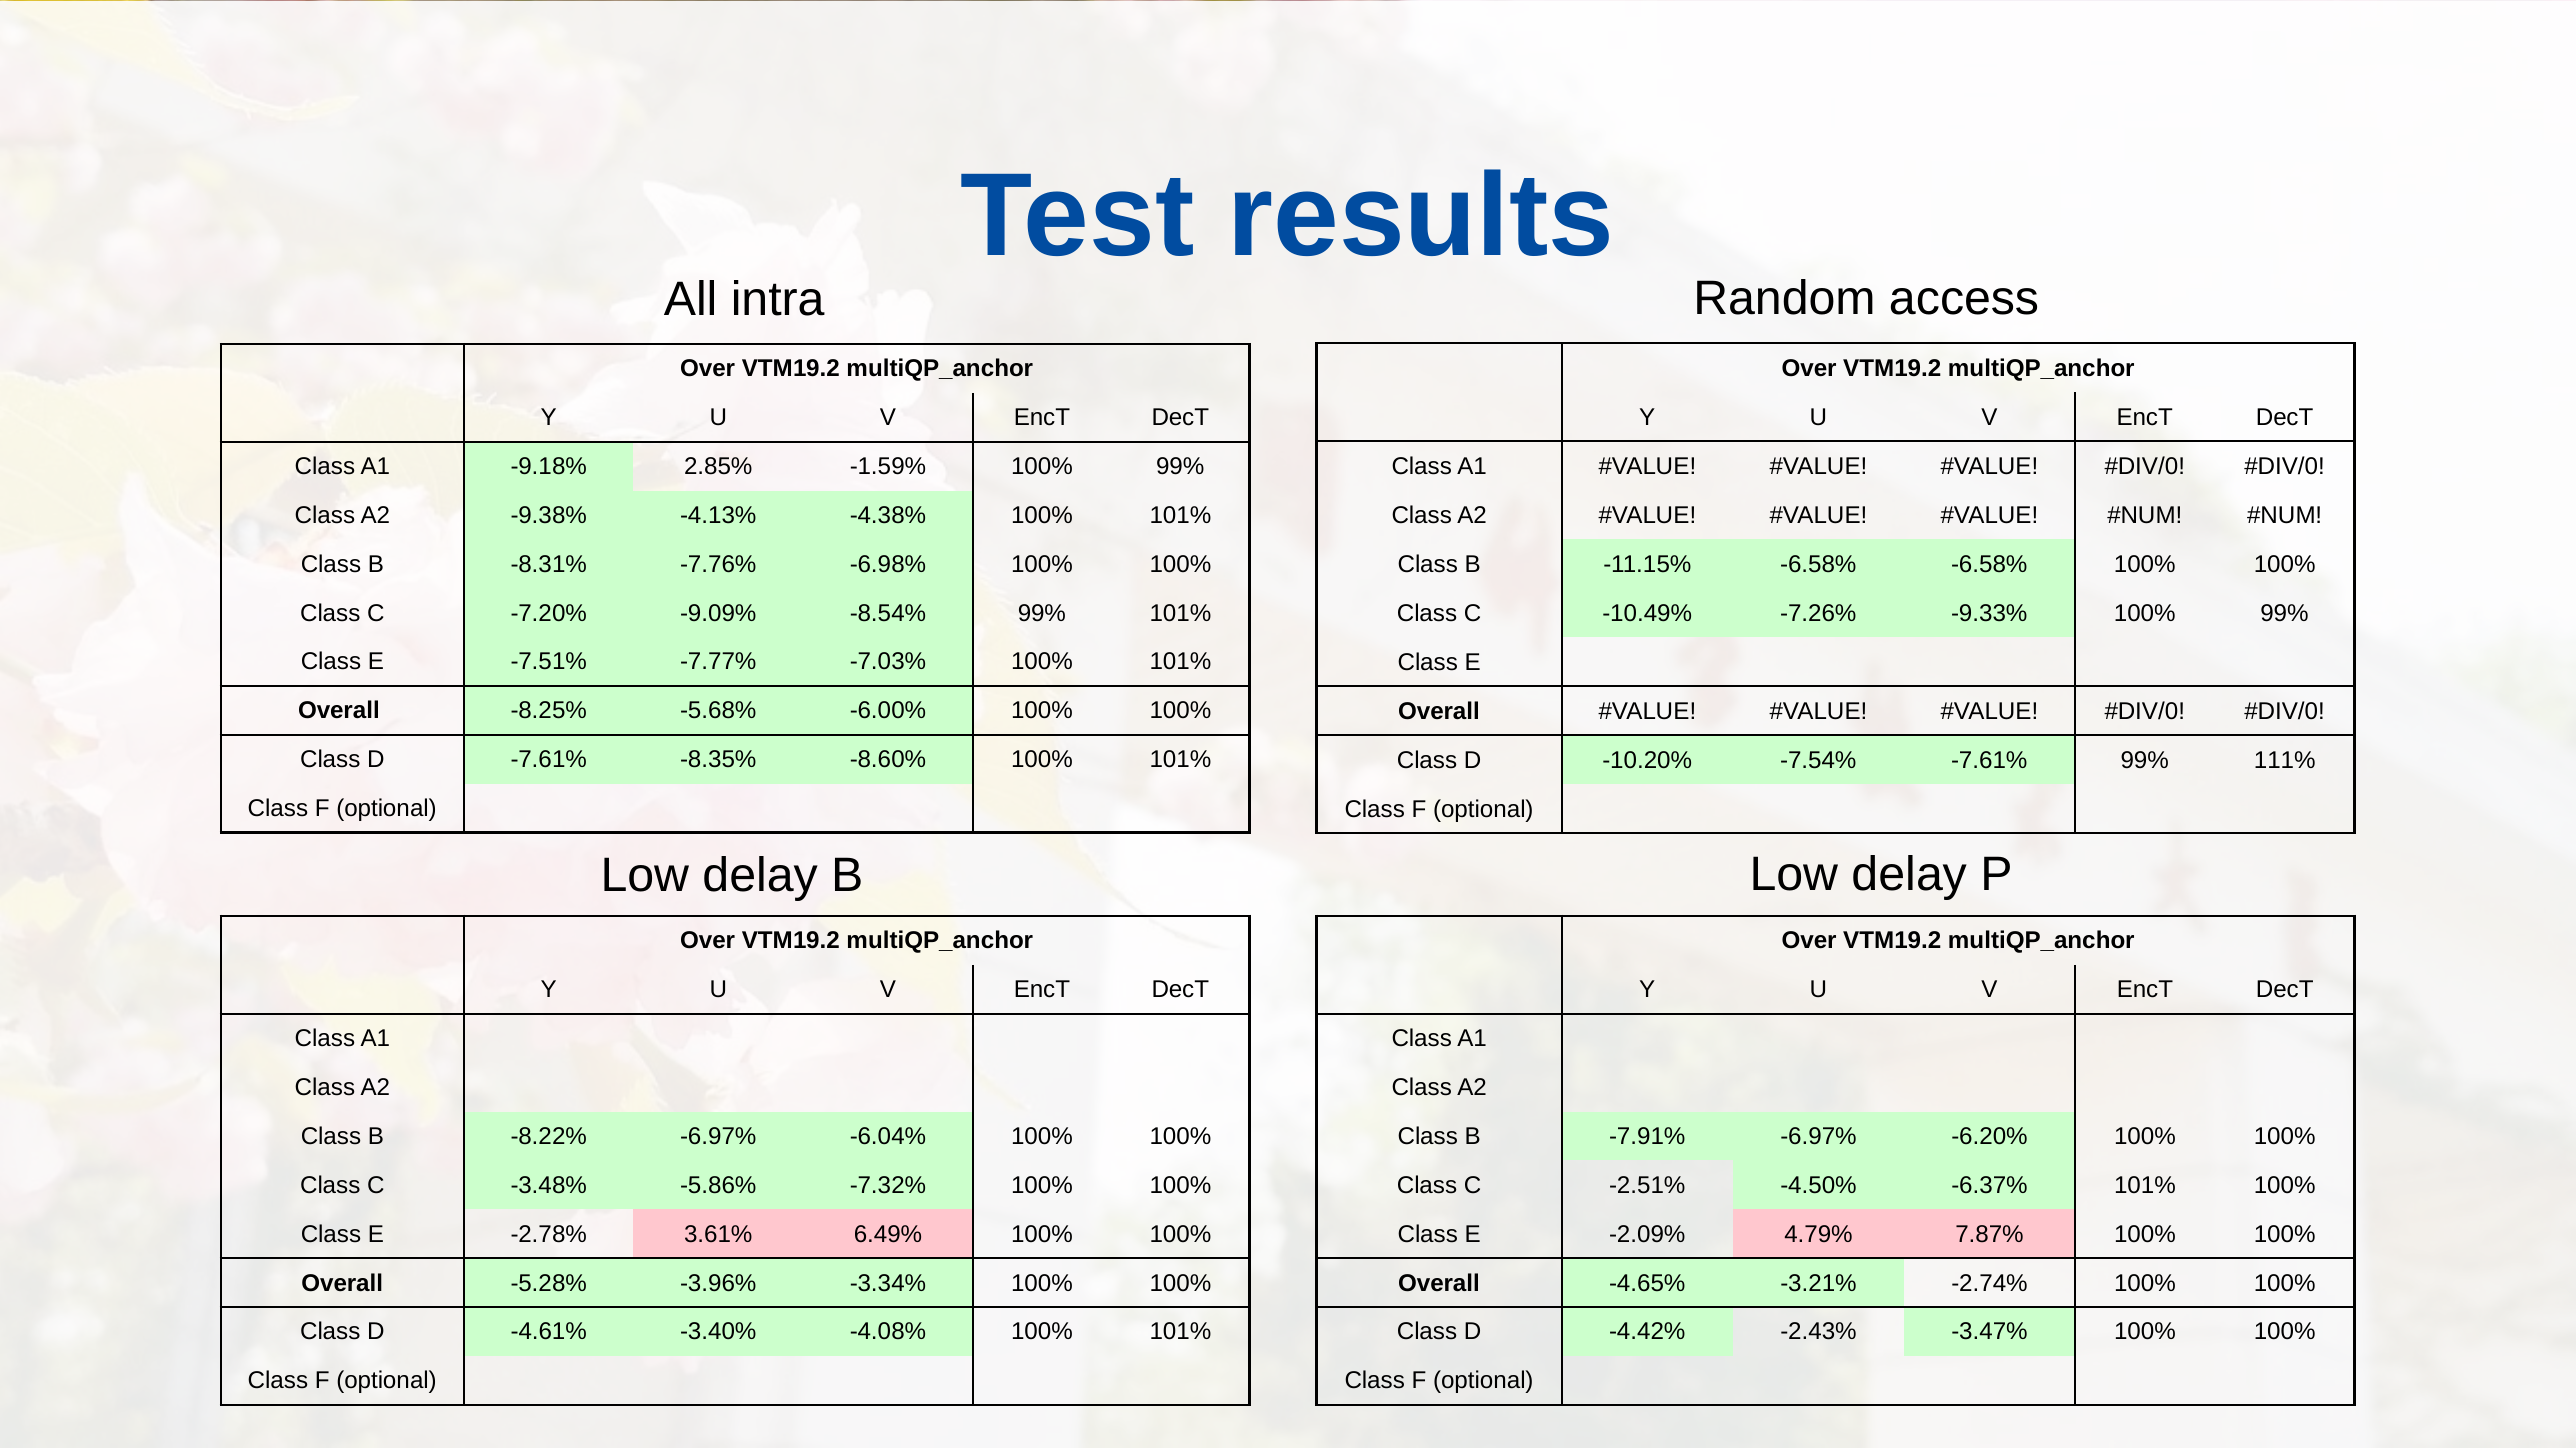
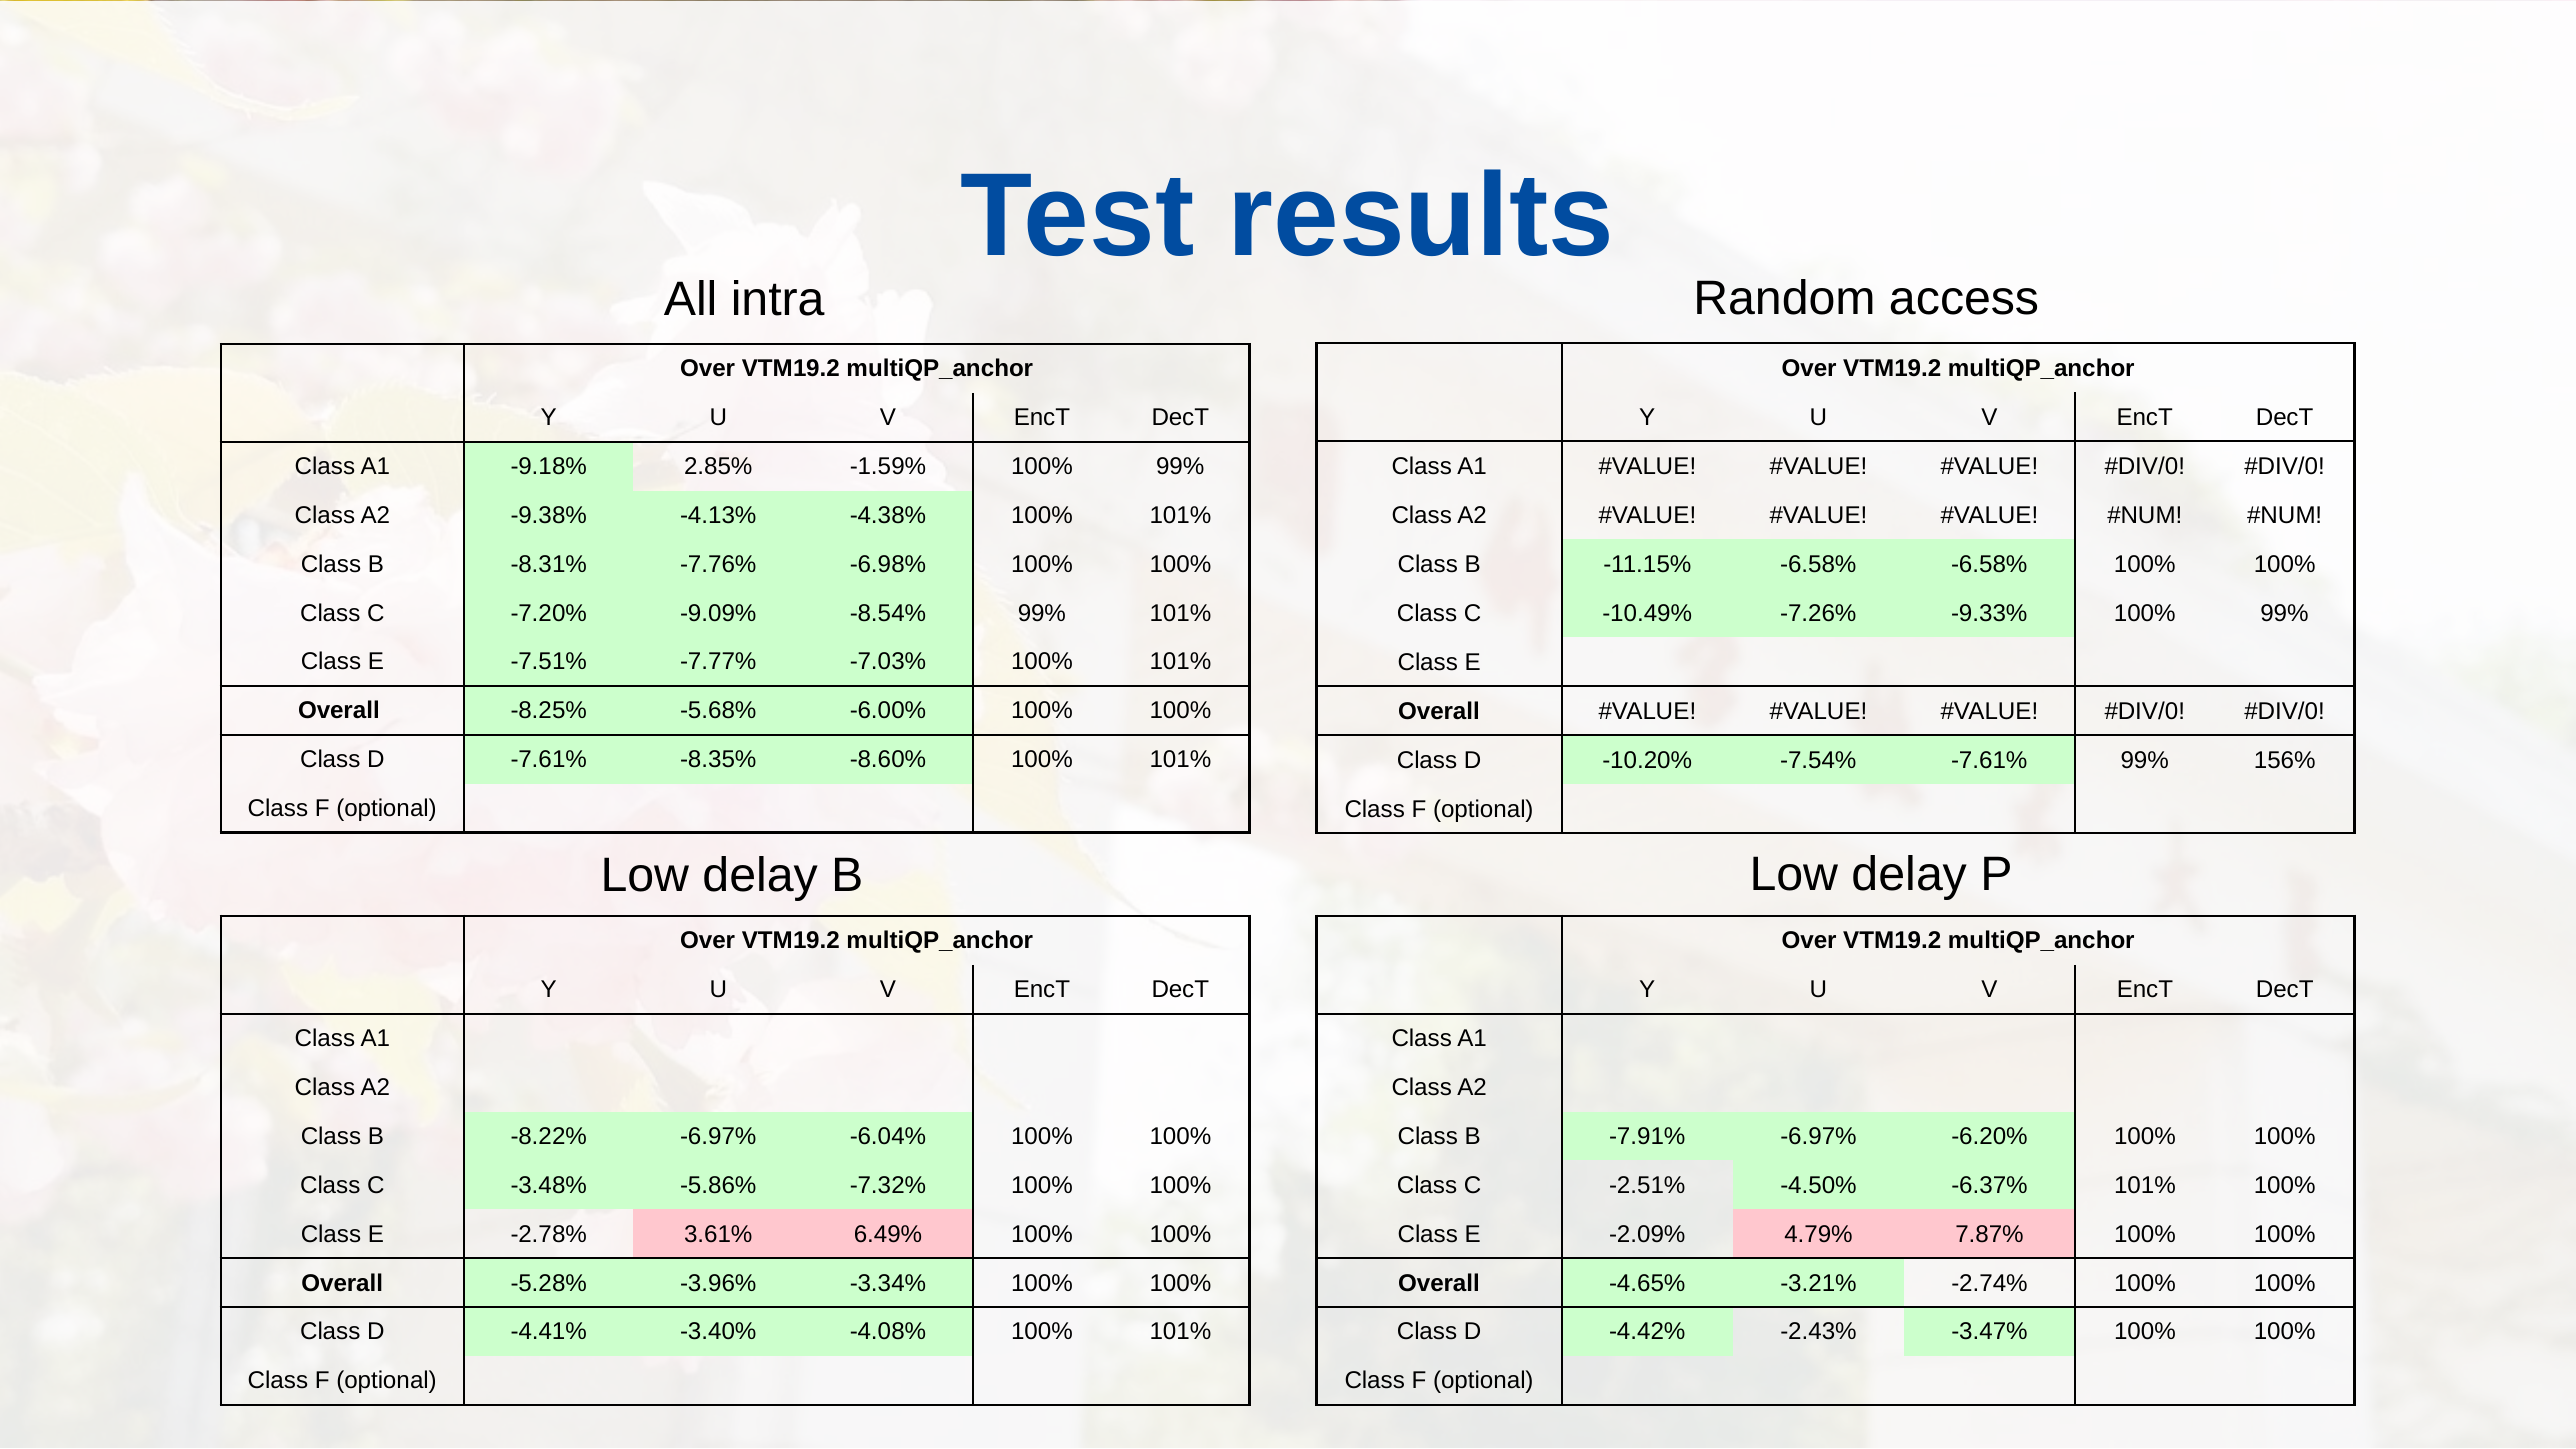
111%: 111% -> 156% (2285, 760)
-4.61%: -4.61% -> -4.41% (549, 1332)
